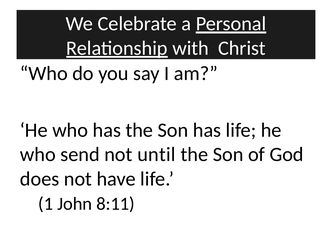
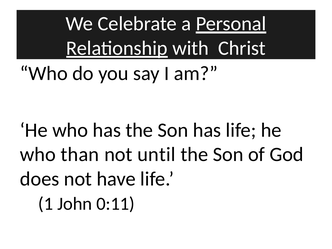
send: send -> than (80, 154)
8:11: 8:11 -> 0:11 (116, 204)
